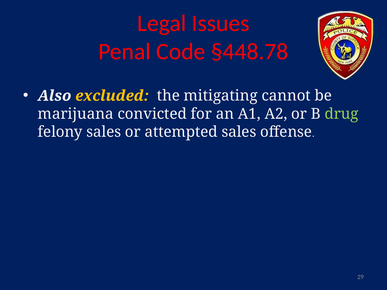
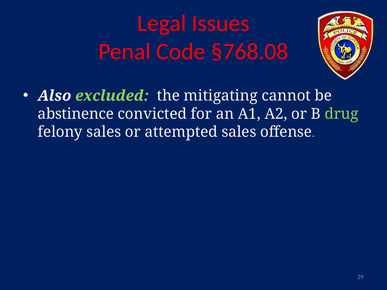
§448.78: §448.78 -> §768.08 (250, 52)
excluded colour: yellow -> light green (112, 96)
marijuana: marijuana -> abstinence (76, 114)
